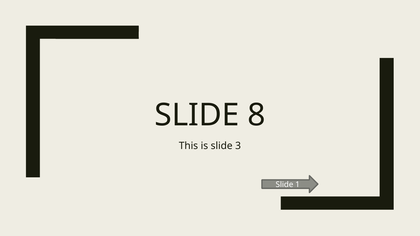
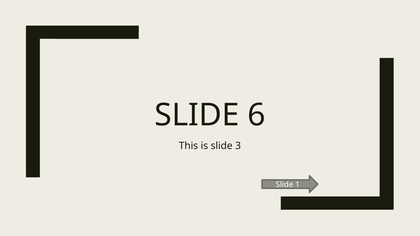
8: 8 -> 6 (257, 115)
